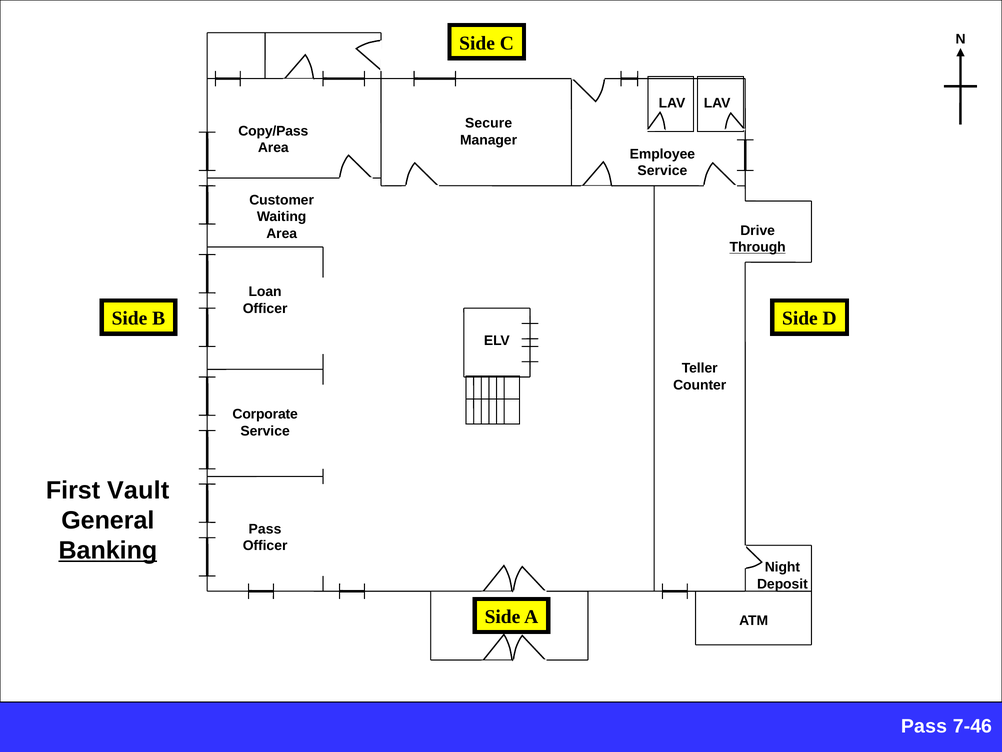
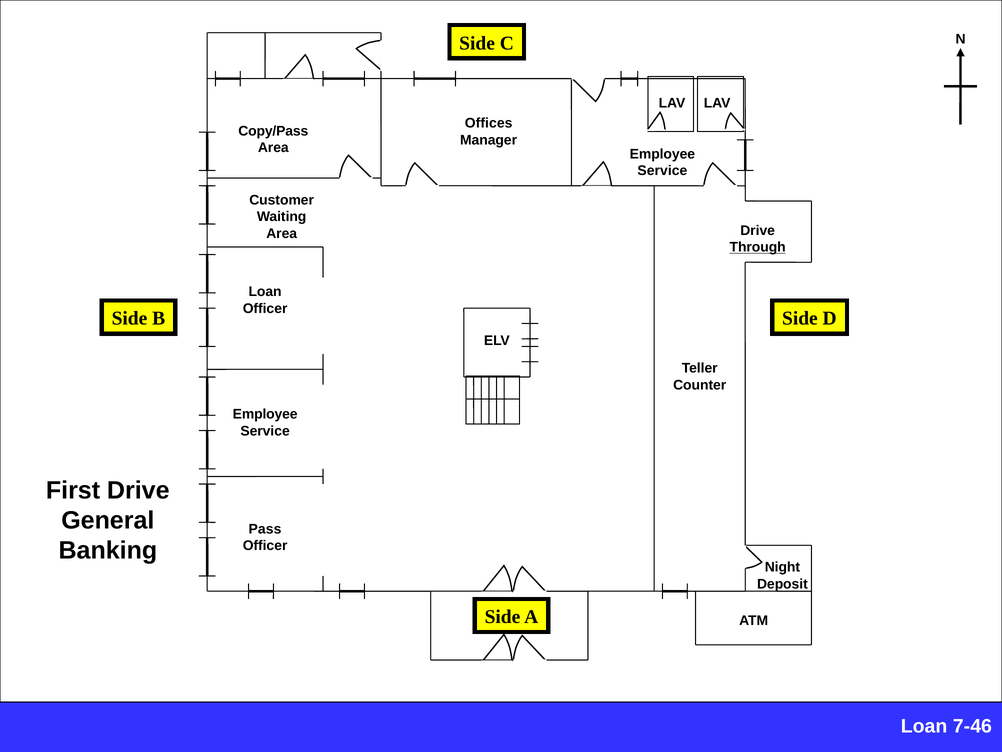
Secure: Secure -> Offices (489, 123)
Corporate: Corporate -> Employee (265, 414)
First Vault: Vault -> Drive (138, 490)
Banking underline: present -> none (108, 550)
Pass: Pass -> Loan (924, 726)
